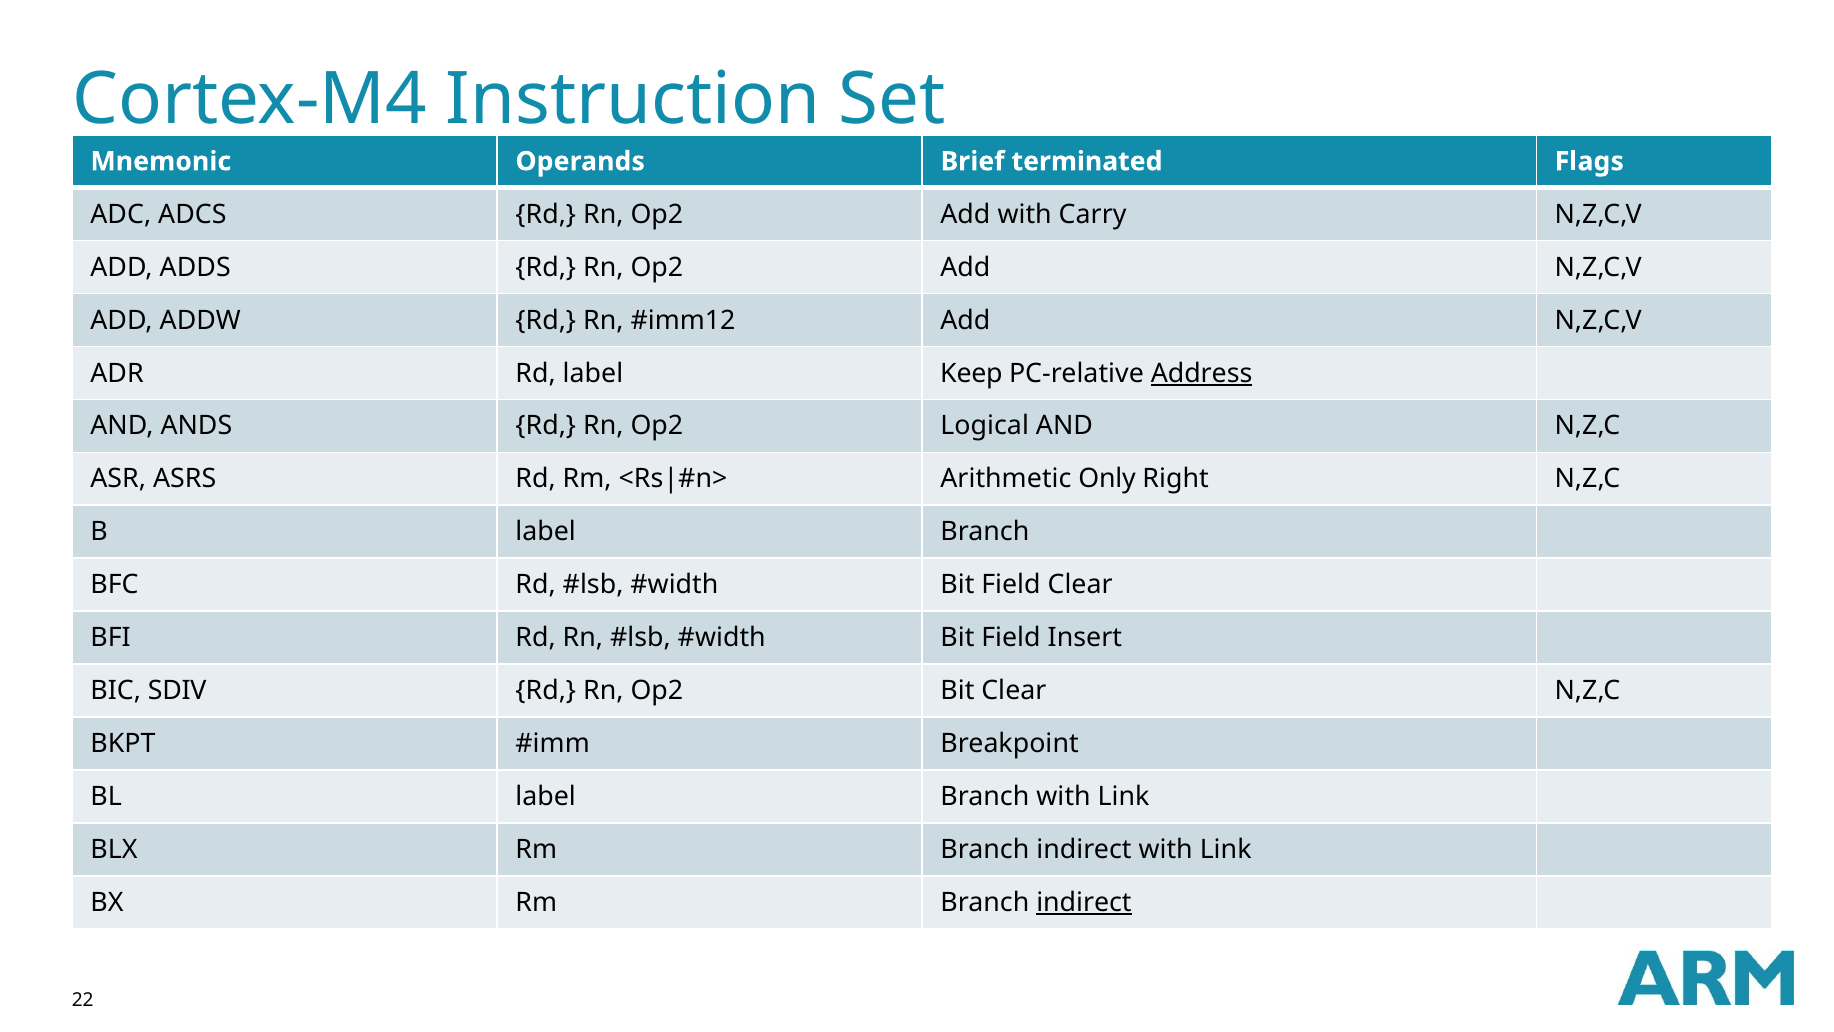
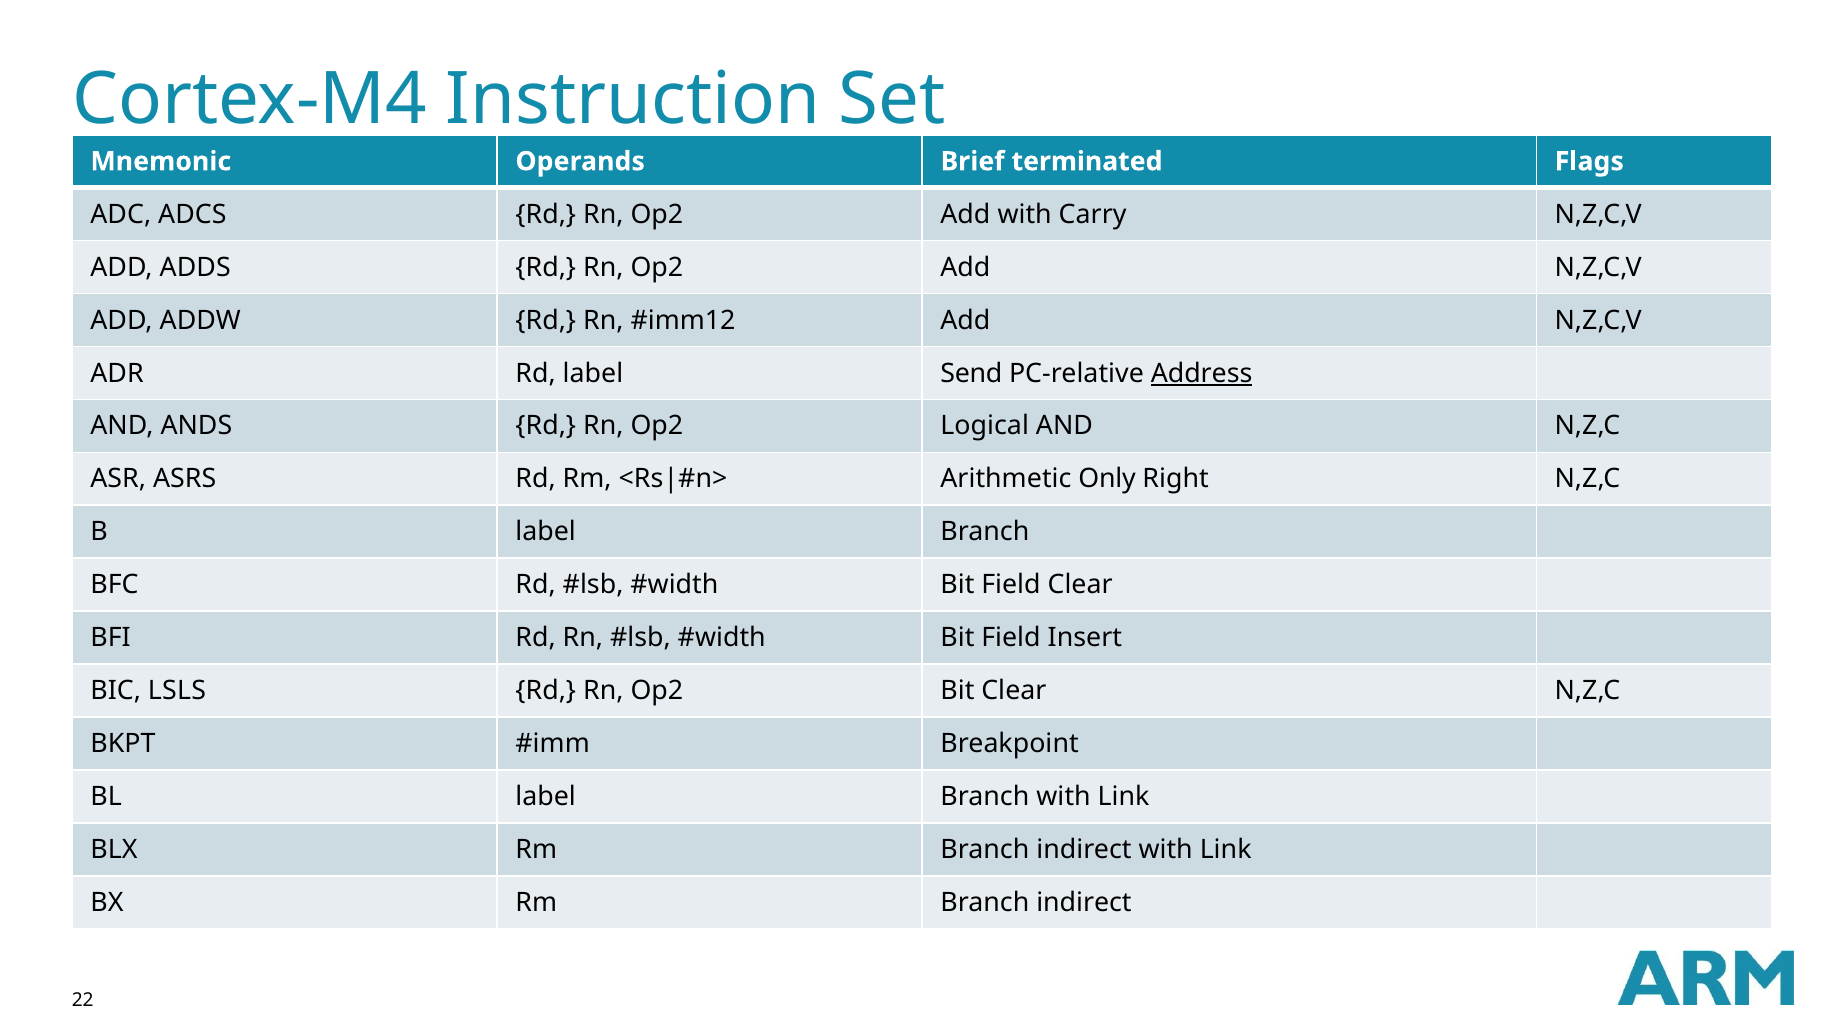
Keep: Keep -> Send (971, 373)
SDIV: SDIV -> LSLS (177, 691)
indirect underline: present -> none (1084, 903)
